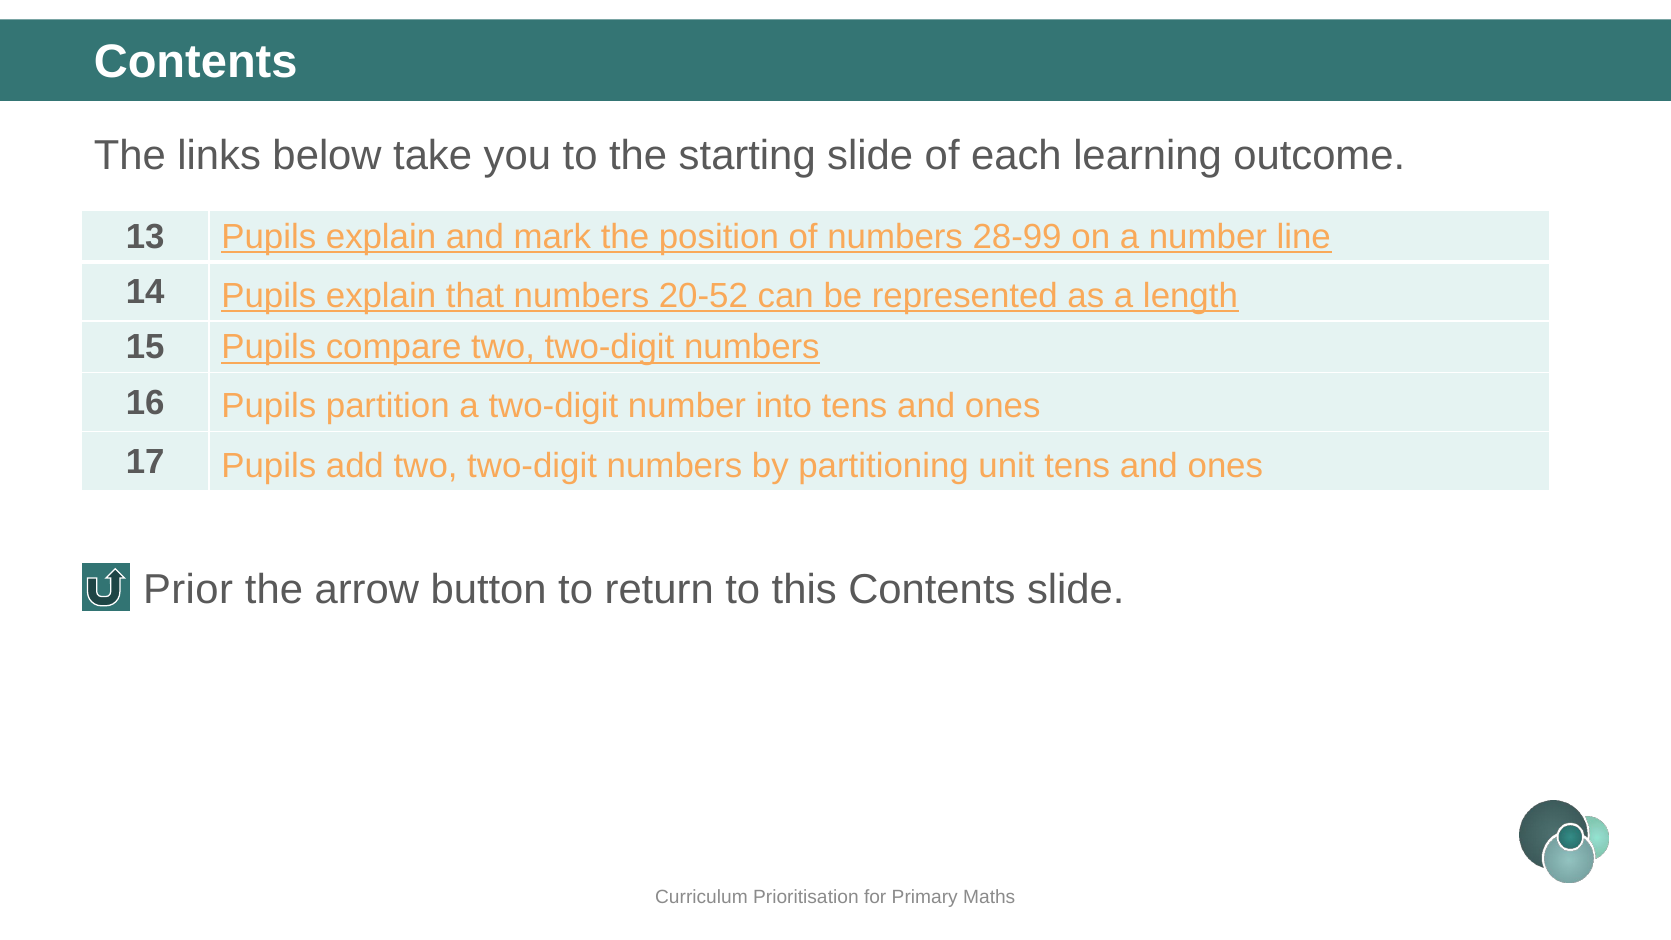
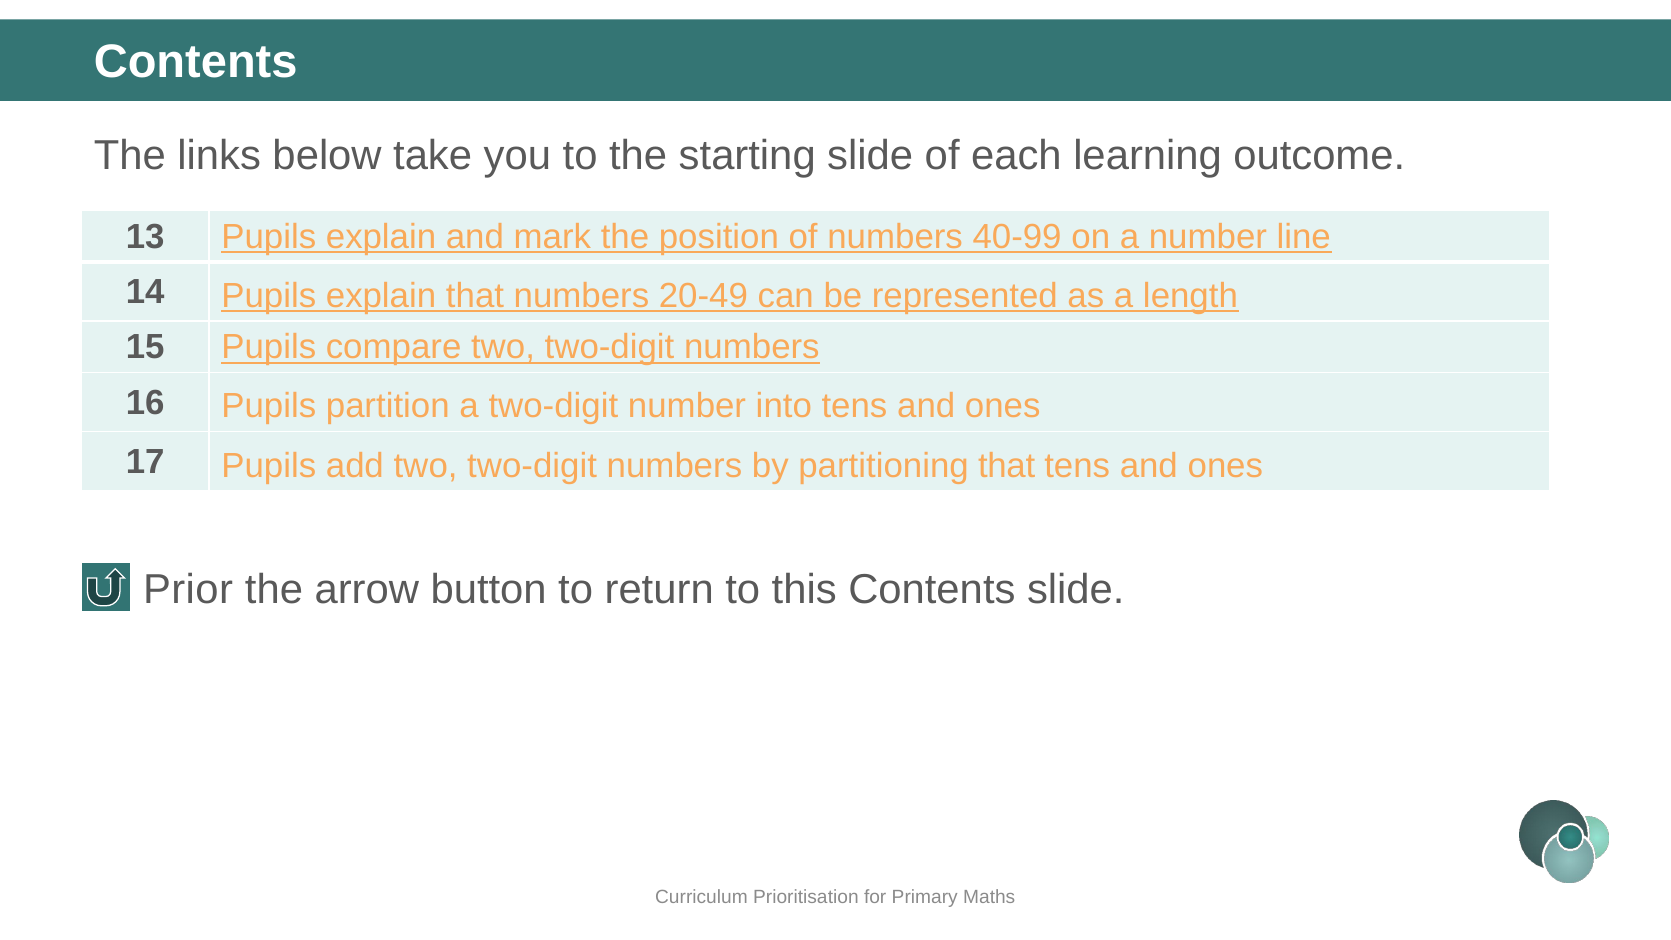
28-99: 28-99 -> 40-99 (1017, 237)
20-52: 20-52 -> 20-49 (703, 296)
partitioning unit: unit -> that (1007, 466)
